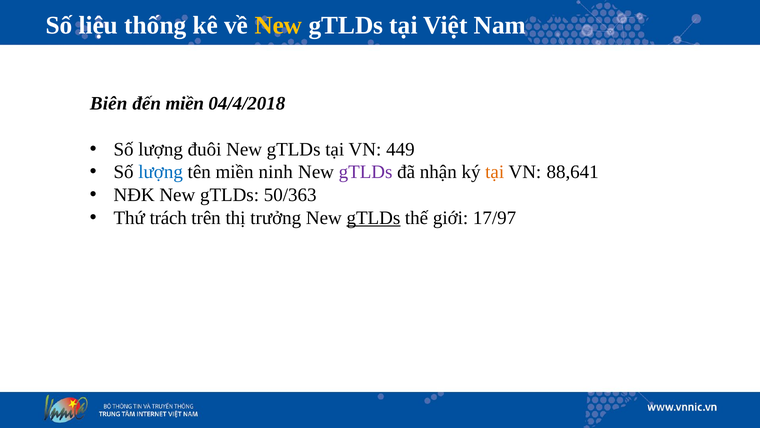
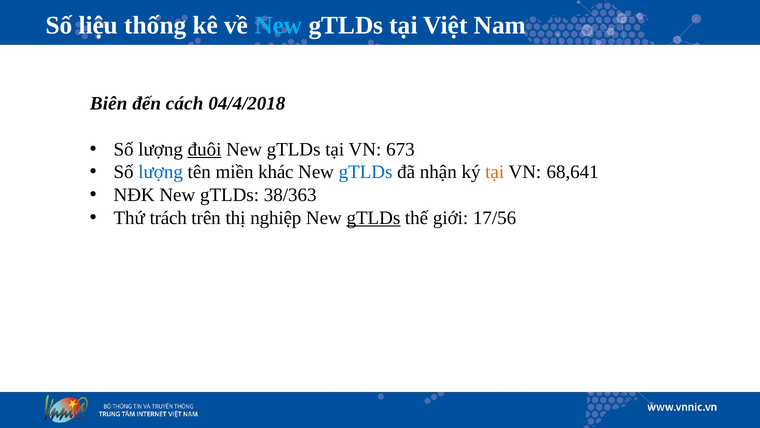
New colour: yellow -> light blue (278, 26)
đến miền: miền -> cách (185, 104)
đuôi underline: none -> present (205, 149)
449: 449 -> 673 (400, 149)
ninh: ninh -> khác (276, 172)
gTLDs colour: purple -> blue (366, 172)
88,641: 88,641 -> 68,641 (573, 172)
50/363: 50/363 -> 38/363 (290, 195)
trưởng: trưởng -> nghiệp (276, 218)
17/97: 17/97 -> 17/56 (495, 218)
